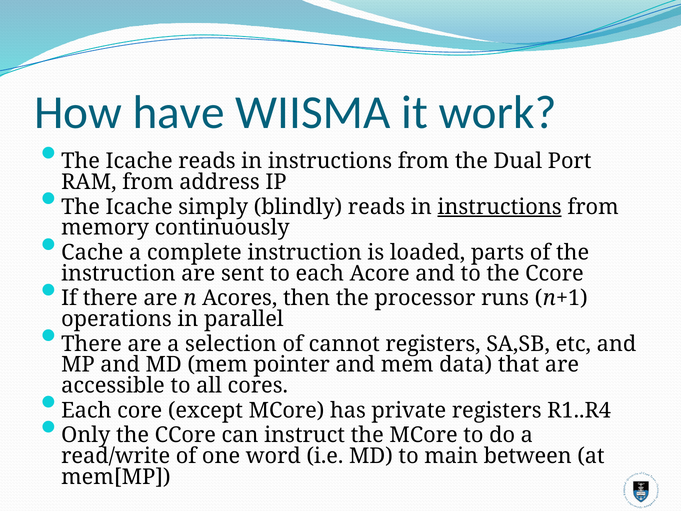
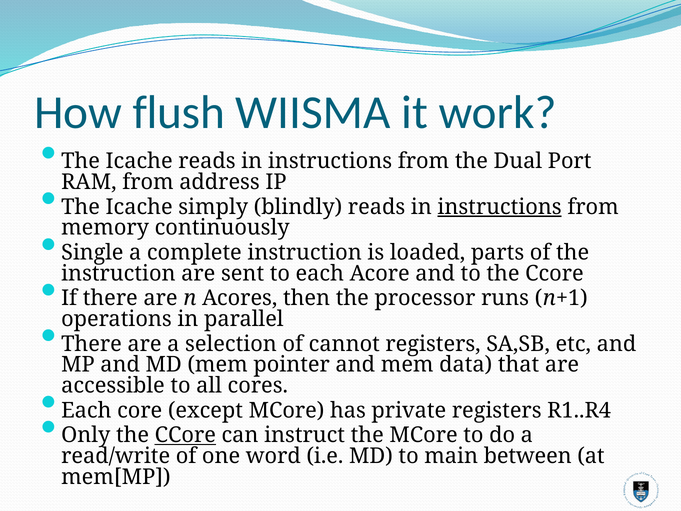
have: have -> flush (179, 112)
Cache: Cache -> Single (92, 252)
CCore underline: none -> present (185, 435)
